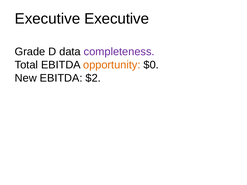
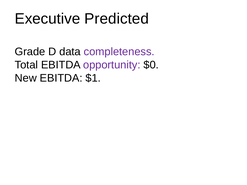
Executive Executive: Executive -> Predicted (117, 19)
opportunity colour: orange -> purple (112, 65)
$2: $2 -> $1 (93, 78)
